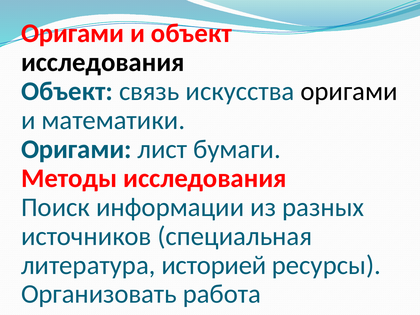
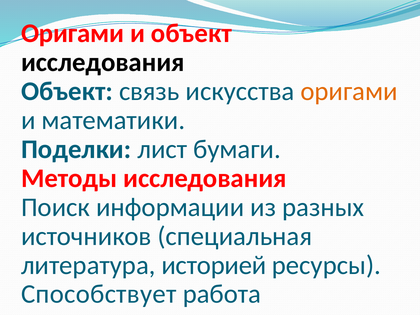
оригами colour: black -> orange (349, 91)
Оригами: Оригами -> Поделки (76, 149)
Организовать: Организовать -> Способствует (99, 294)
